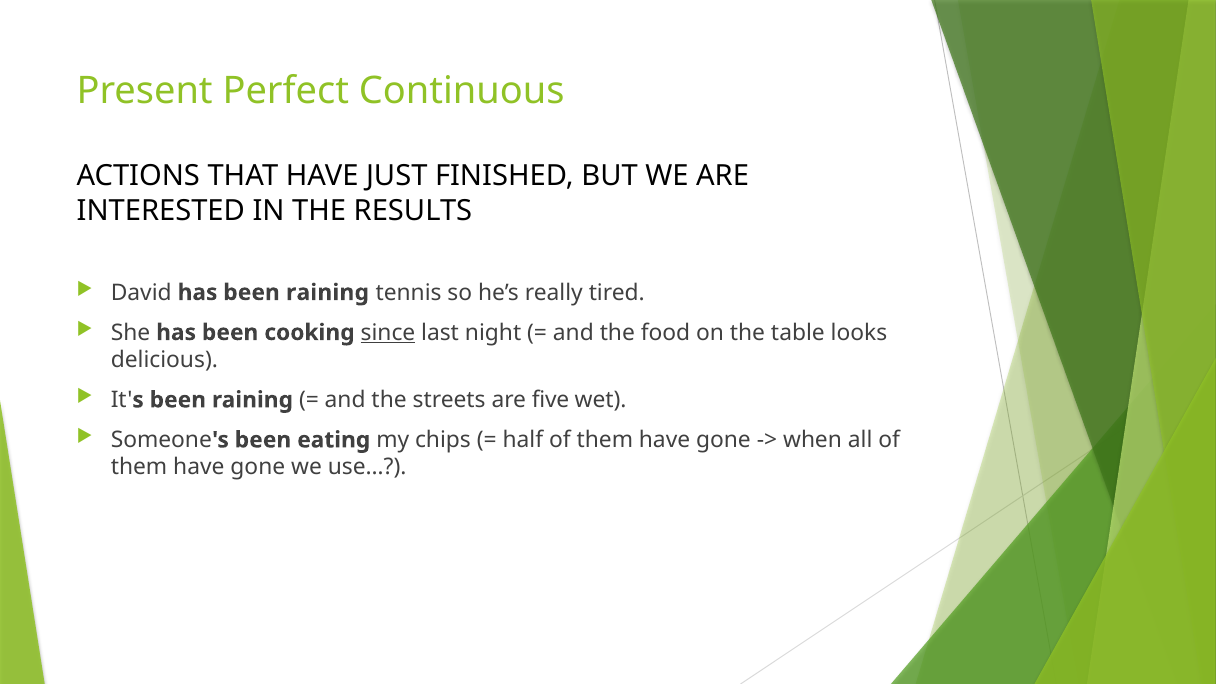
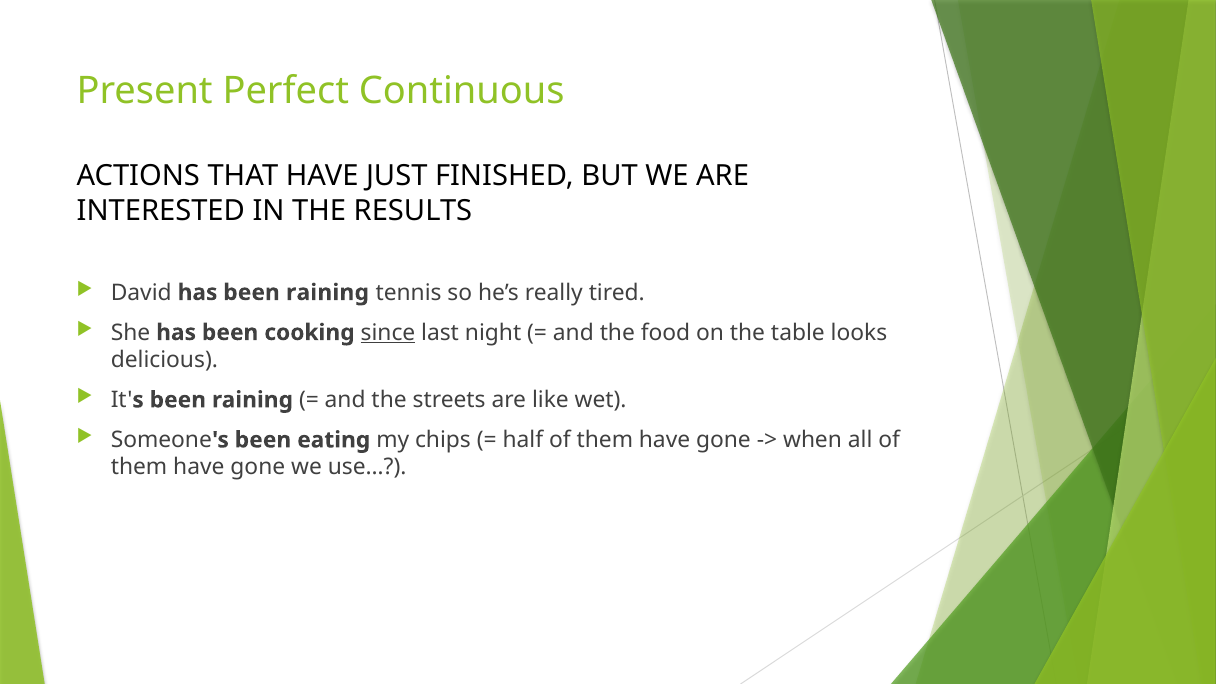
five: five -> like (550, 400)
